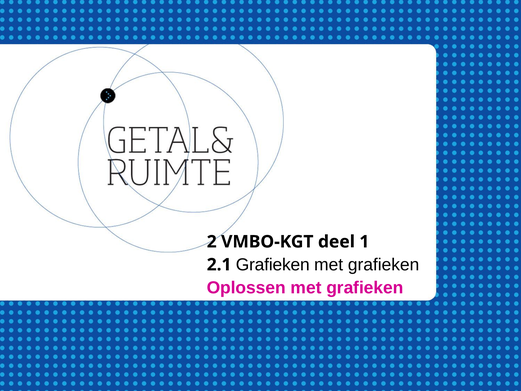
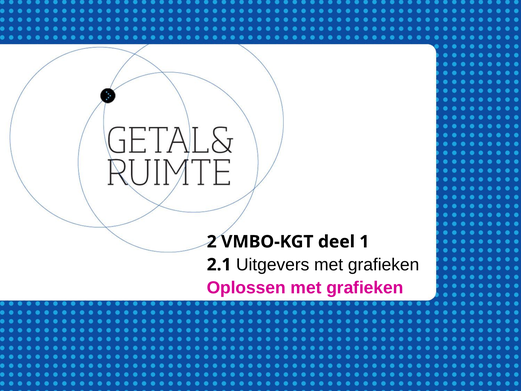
2.1 Grafieken: Grafieken -> Uitgevers (273, 265)
